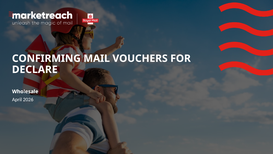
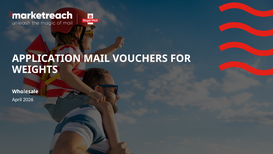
CONFIRMING: CONFIRMING -> APPLICATION (46, 58)
DECLARE: DECLARE -> WEIGHTS (35, 69)
